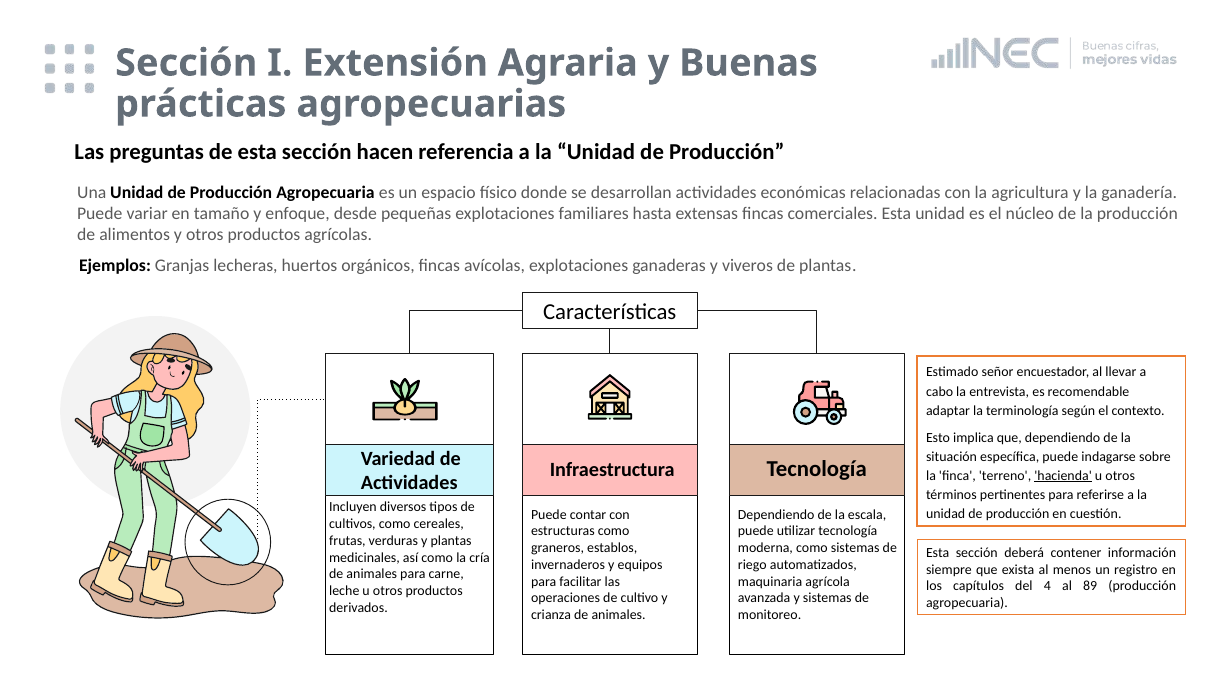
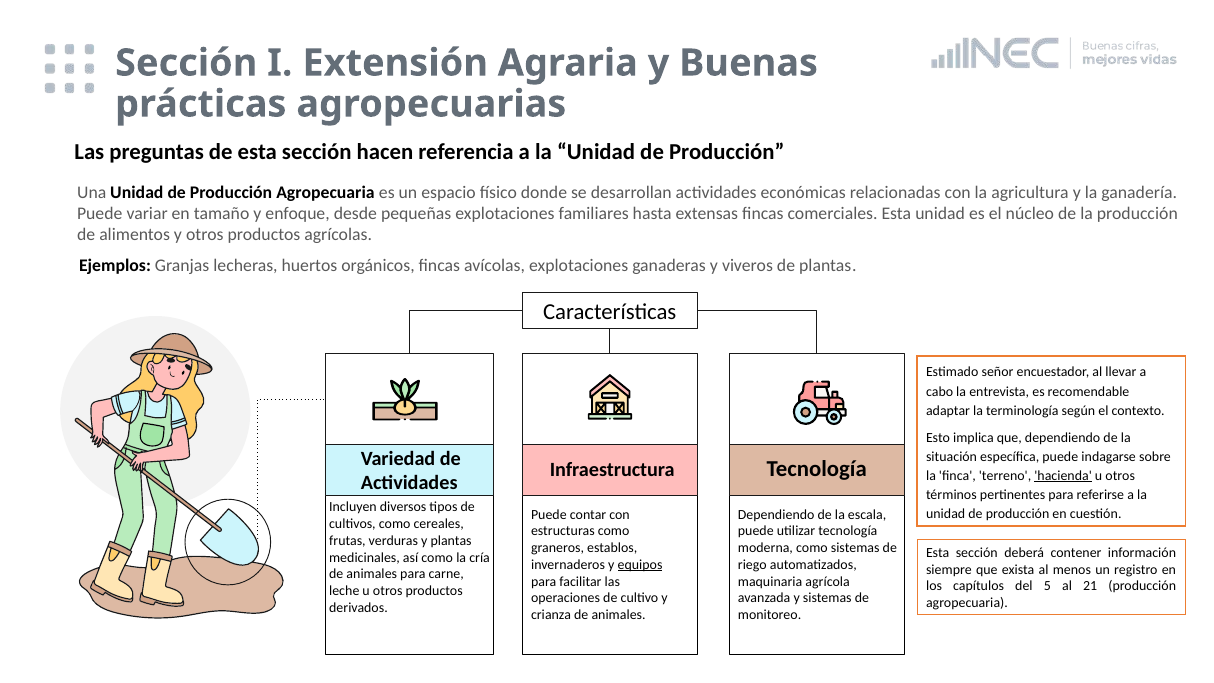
equipos underline: none -> present (640, 565)
4: 4 -> 5 (1047, 586)
89: 89 -> 21 (1090, 586)
